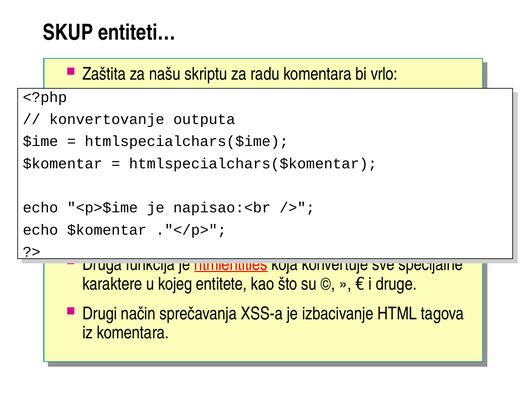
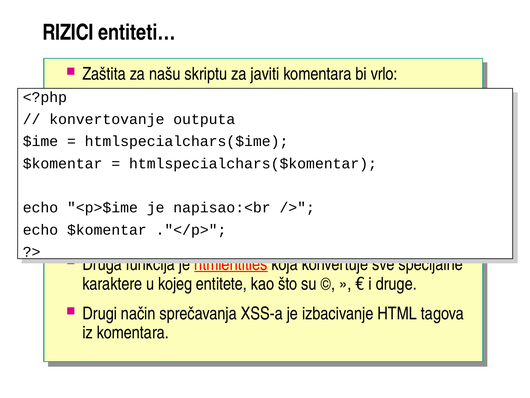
SKUP: SKUP -> RIZICI (68, 32)
radu: radu -> javiti (265, 74)
